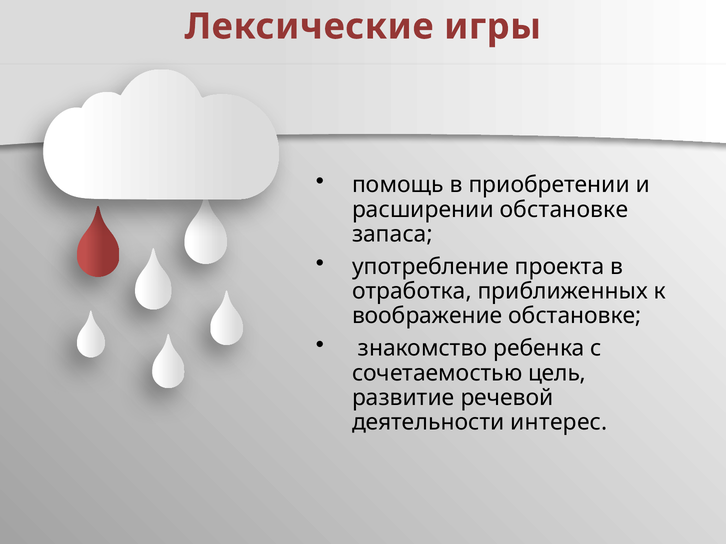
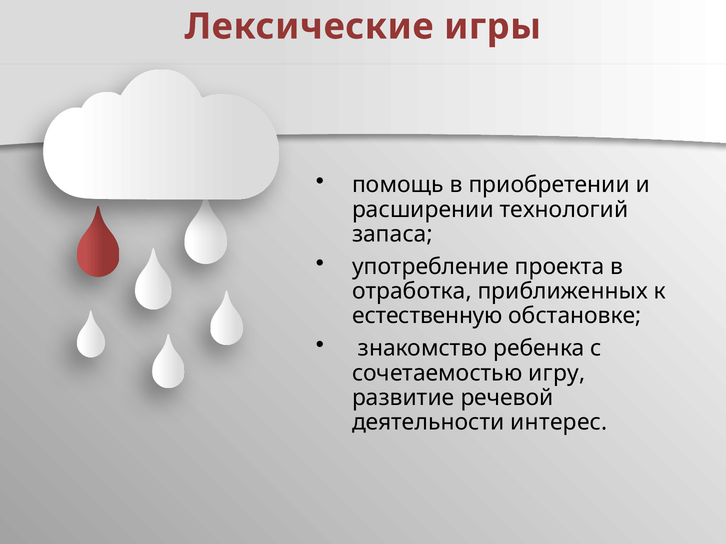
расширении обстановке: обстановке -> технологий (564, 210)
воображение: воображение -> естественную (427, 316)
цель: цель -> игру (557, 373)
